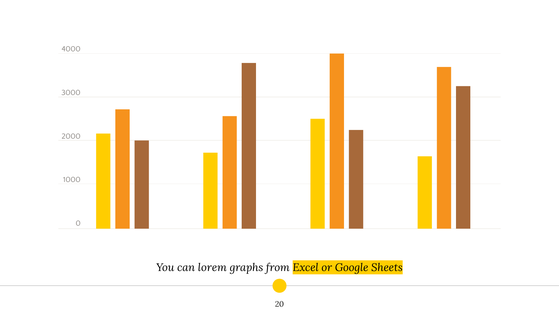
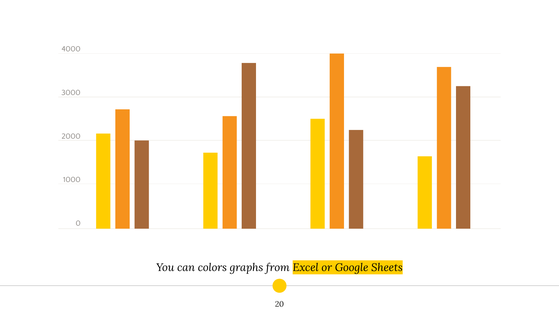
lorem: lorem -> colors (212, 267)
